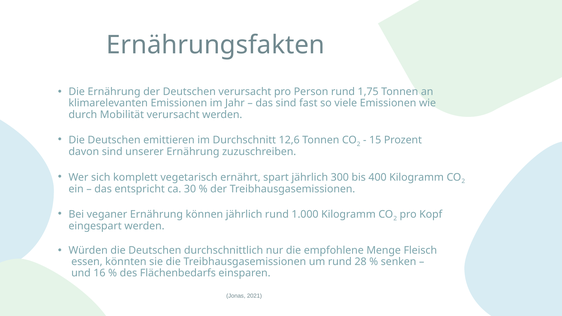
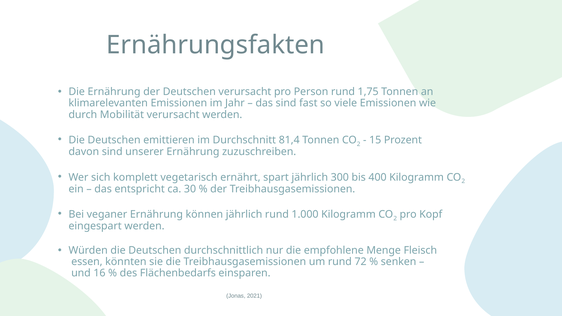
12,6: 12,6 -> 81,4 (289, 140)
28: 28 -> 72 (361, 262)
